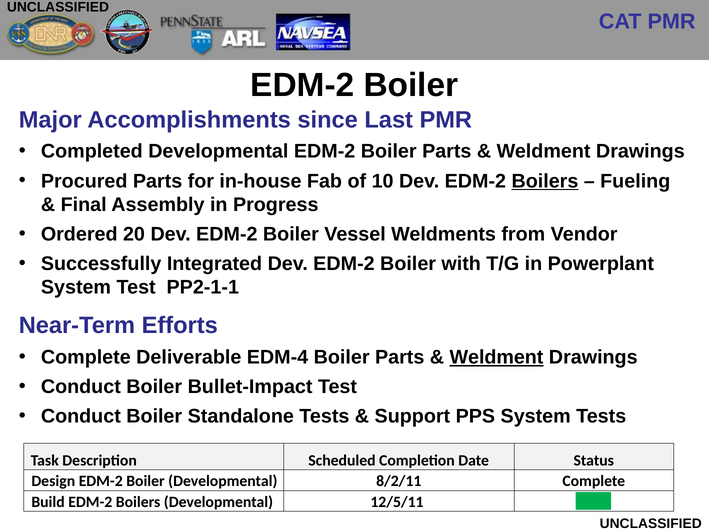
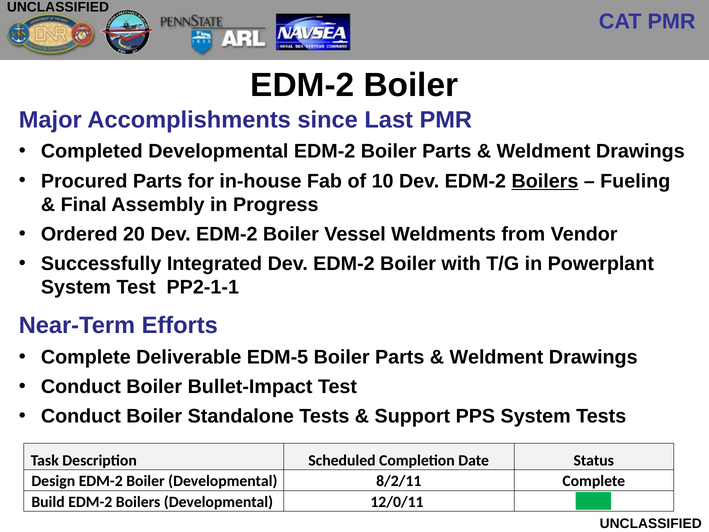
EDM-4: EDM-4 -> EDM-5 (278, 357)
Weldment underline: present -> none (496, 357)
12/5/11: 12/5/11 -> 12/0/11 (397, 502)
